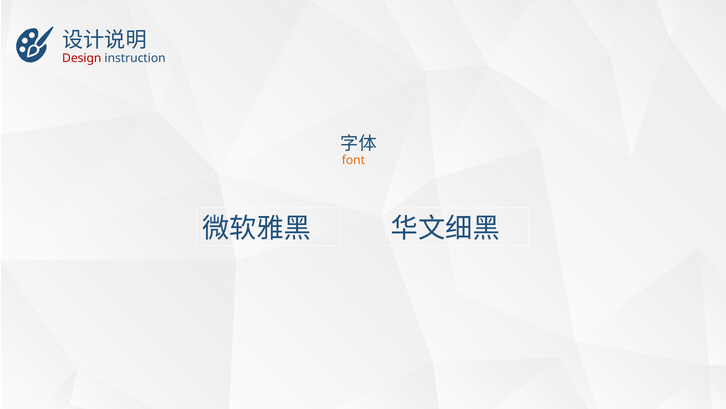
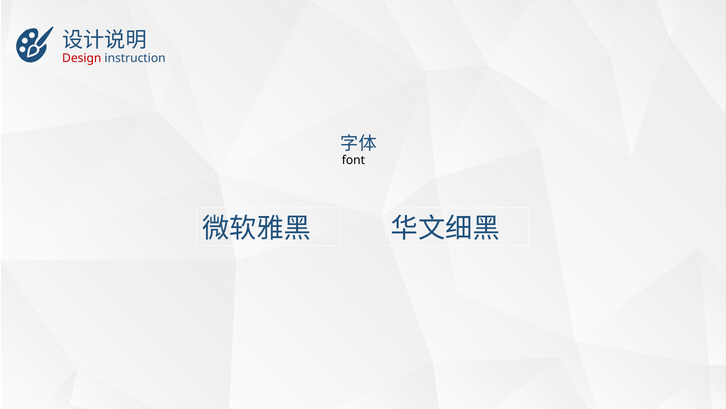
font colour: orange -> black (353, 160)
